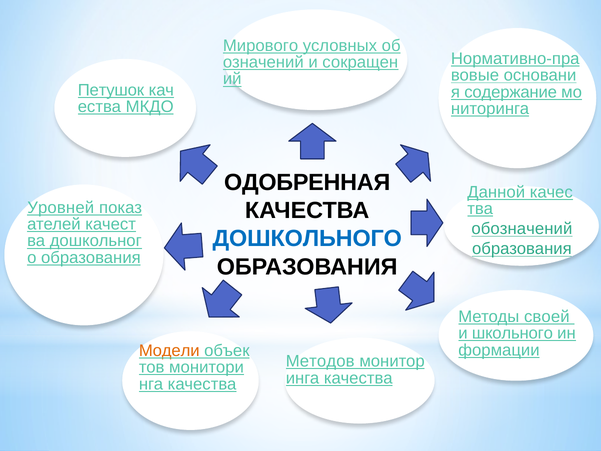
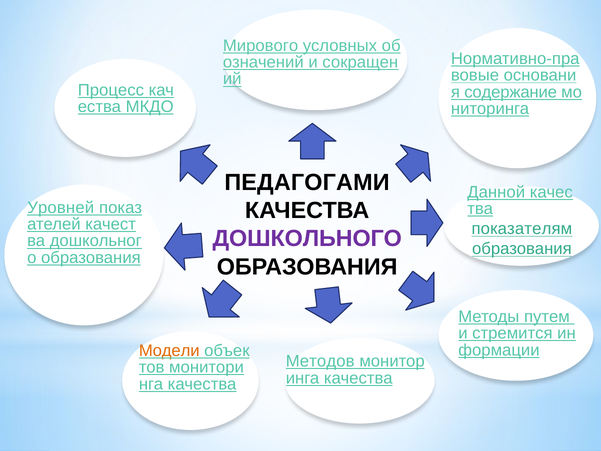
Петушок: Петушок -> Процесс (111, 90)
ОДОБРЕННАЯ: ОДОБРЕННАЯ -> ПЕДАГОГАМИ (307, 182)
обозначений: обозначений -> показателям (522, 229)
ДОШКОЛЬНОГО colour: blue -> purple (307, 239)
своей: своей -> путем (547, 316)
школьного: школьного -> стремится (512, 333)
